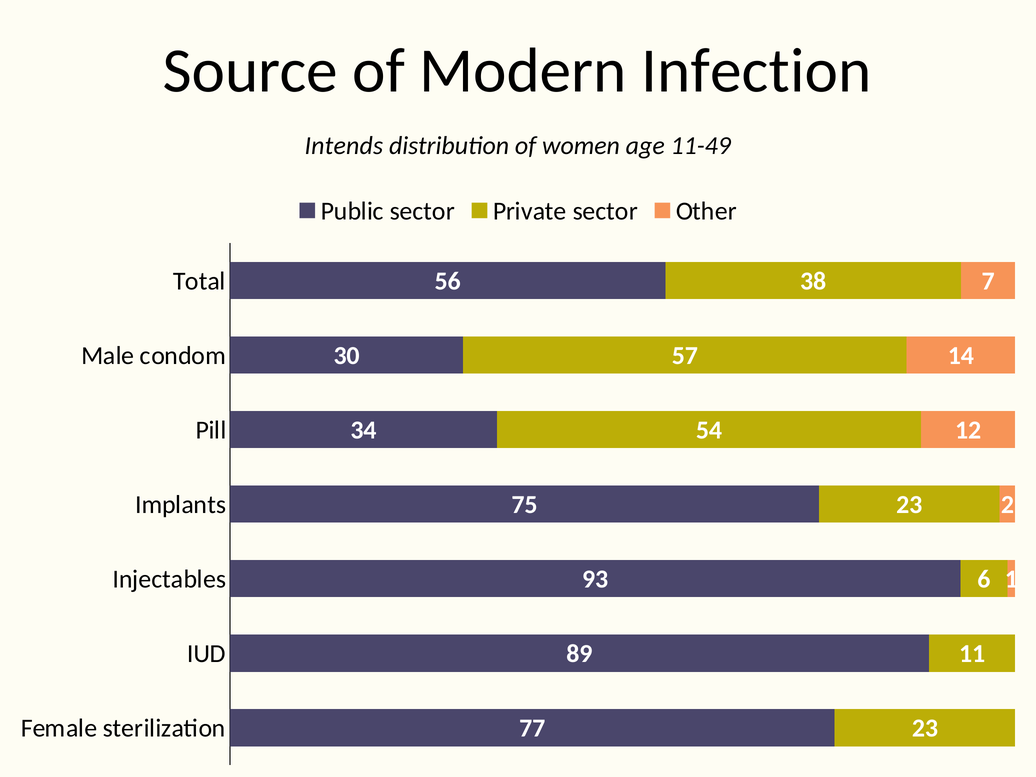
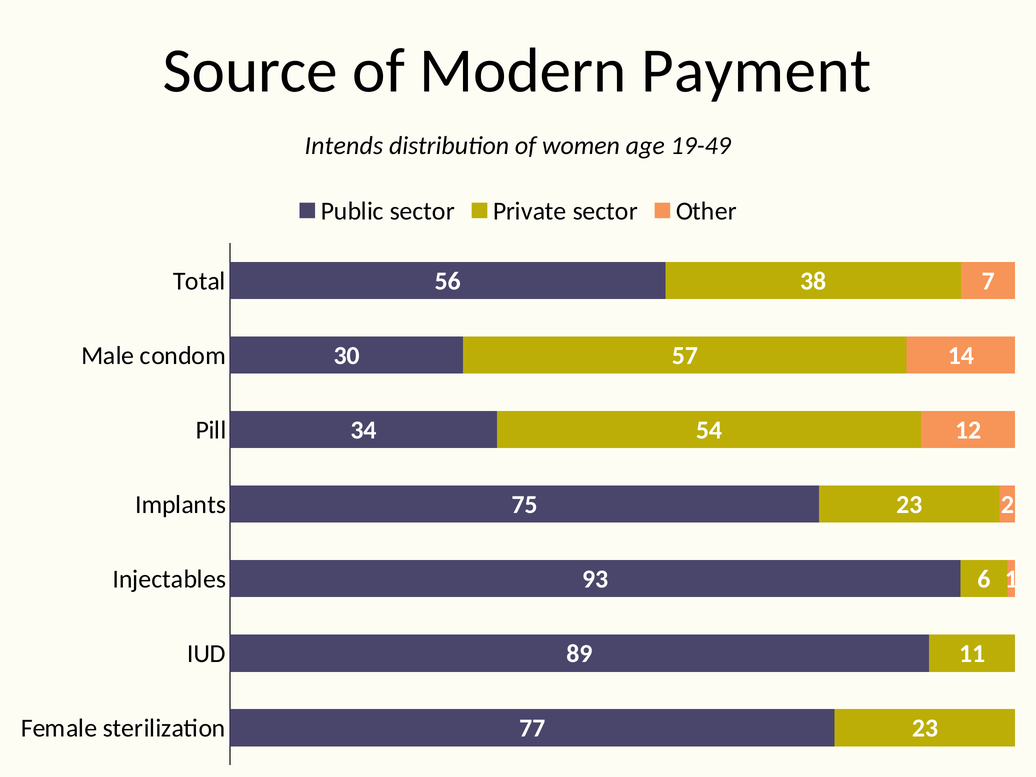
Infection: Infection -> Payment (756, 71)
11-49: 11-49 -> 19-49 (701, 146)
